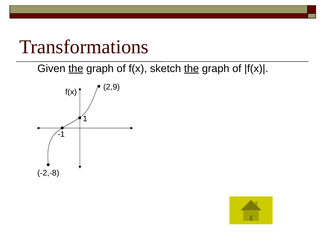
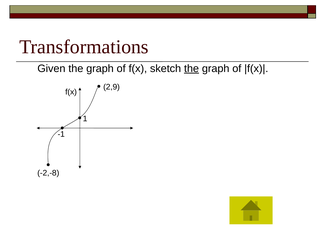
the underline: present -> none (76, 69)
